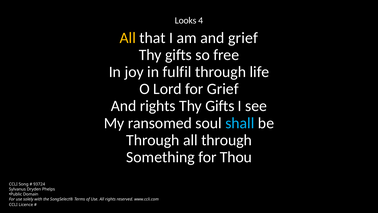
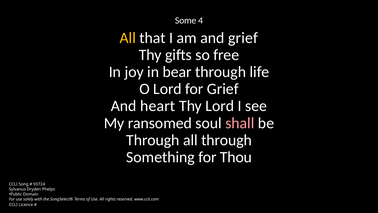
Looks: Looks -> Some (186, 20)
fulfil: fulfil -> bear (177, 72)
And rights: rights -> heart (158, 106)
Gifts: Gifts -> Lord (220, 106)
shall colour: light blue -> pink (240, 123)
